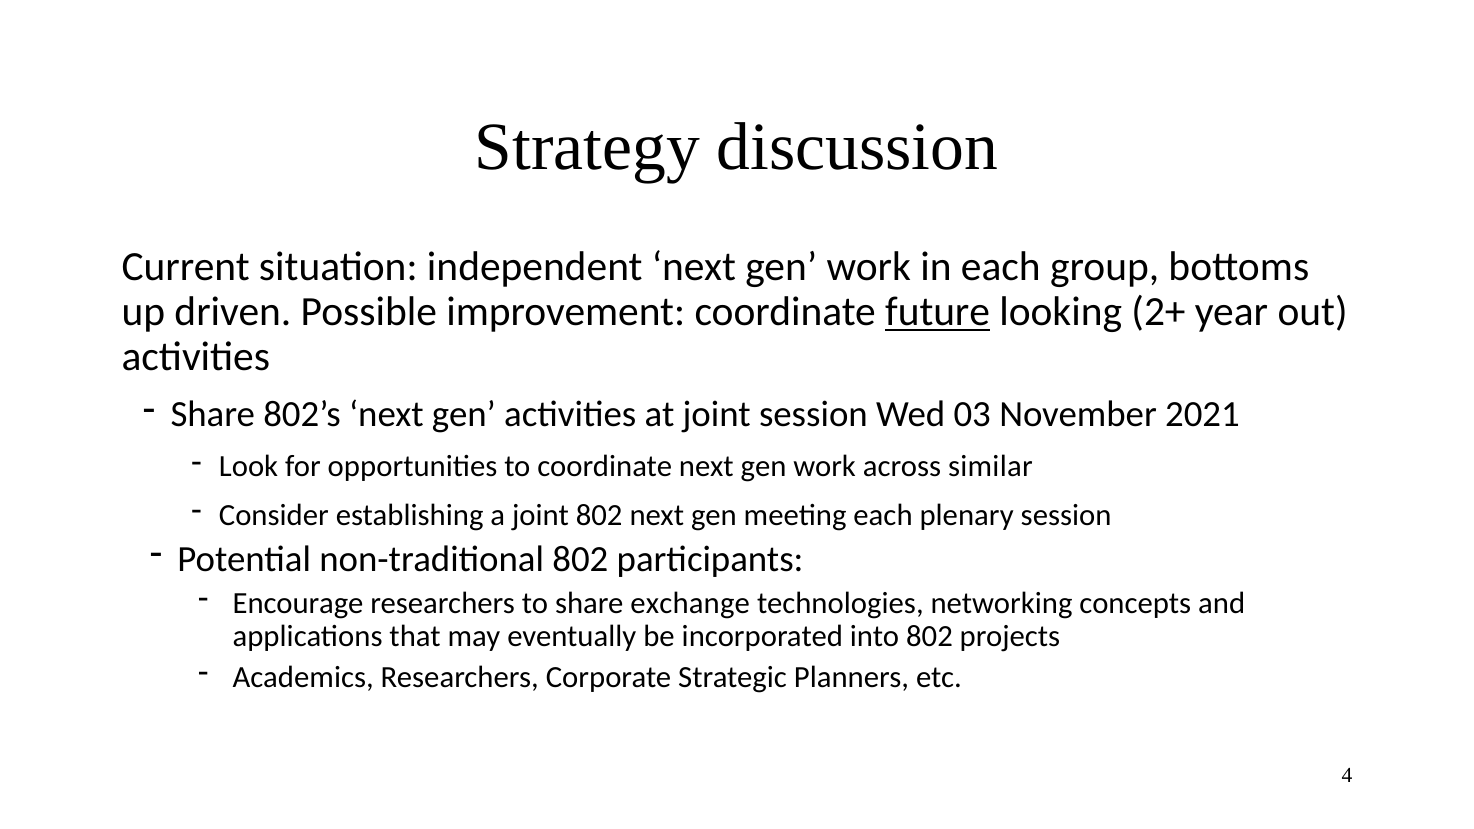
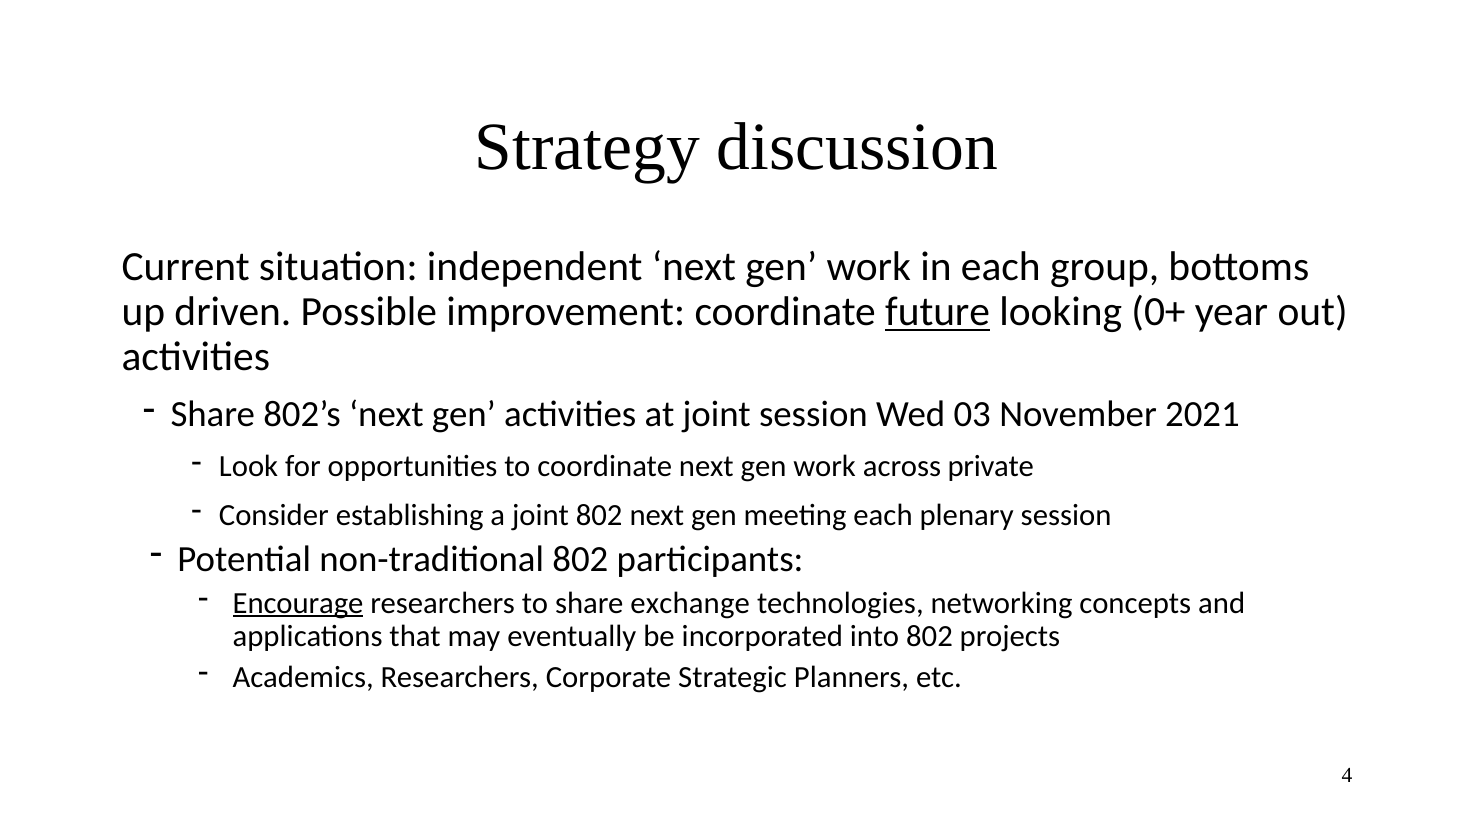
2+: 2+ -> 0+ (1159, 312)
similar: similar -> private (991, 466)
Encourage underline: none -> present (298, 603)
